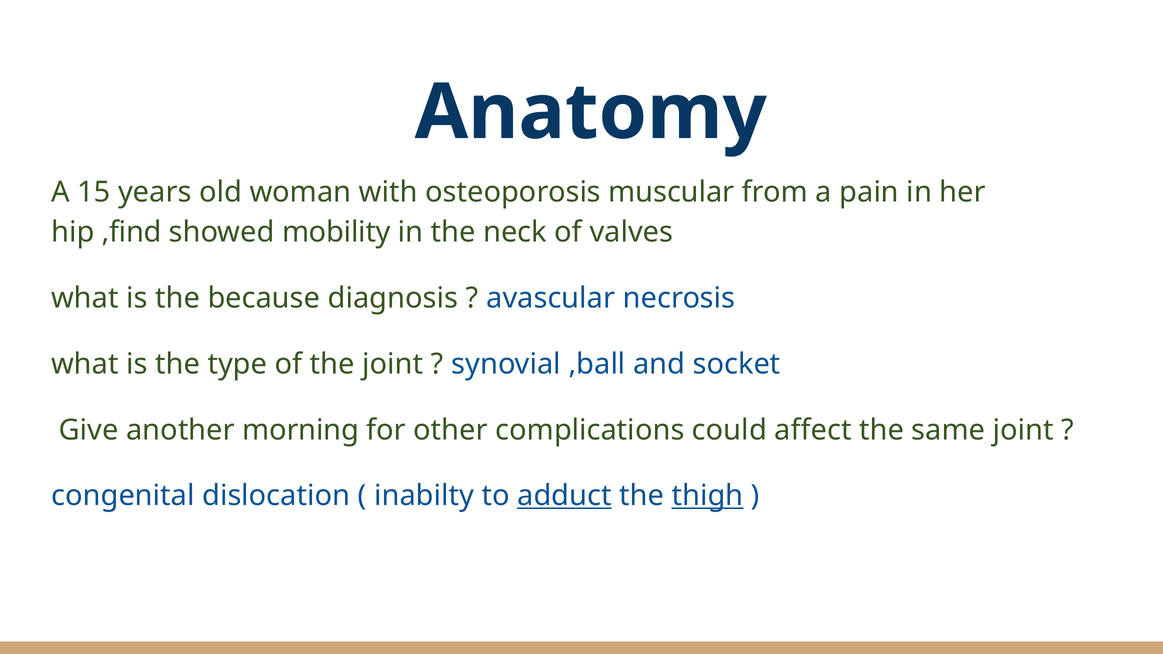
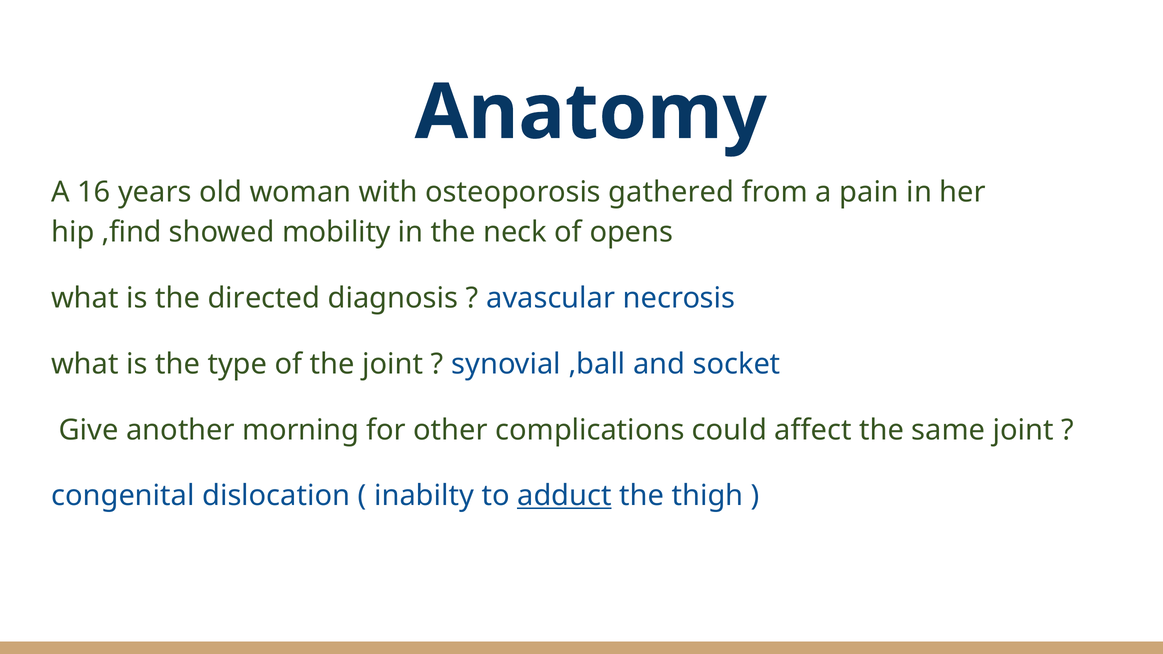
15: 15 -> 16 (94, 192)
muscular: muscular -> gathered (671, 192)
valves: valves -> opens (631, 232)
because: because -> directed (264, 298)
thigh underline: present -> none (708, 496)
